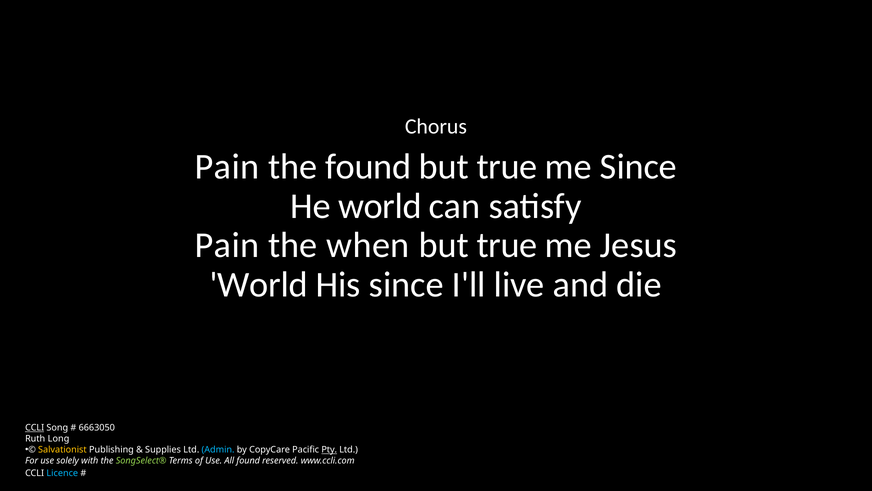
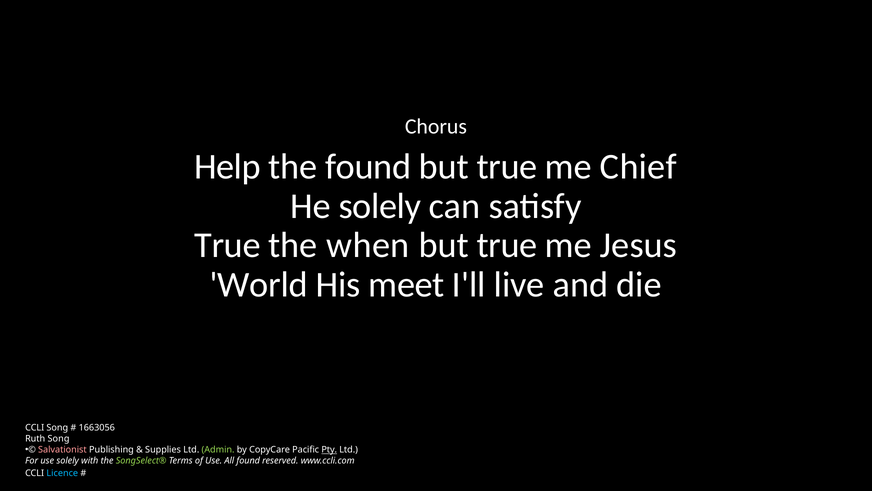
Pain: Pain -> Help (228, 167)
me Since: Since -> Chief (638, 167)
He world: world -> solely (380, 206)
Pain: Pain -> True (228, 245)
His since: since -> meet (406, 284)
CCLI underline: present -> none (35, 428)
6663050: 6663050 -> 1663056 (97, 428)
Ruth Long: Long -> Song (59, 438)
Salvationist colour: yellow -> pink (62, 449)
Admin colour: light blue -> light green (218, 449)
